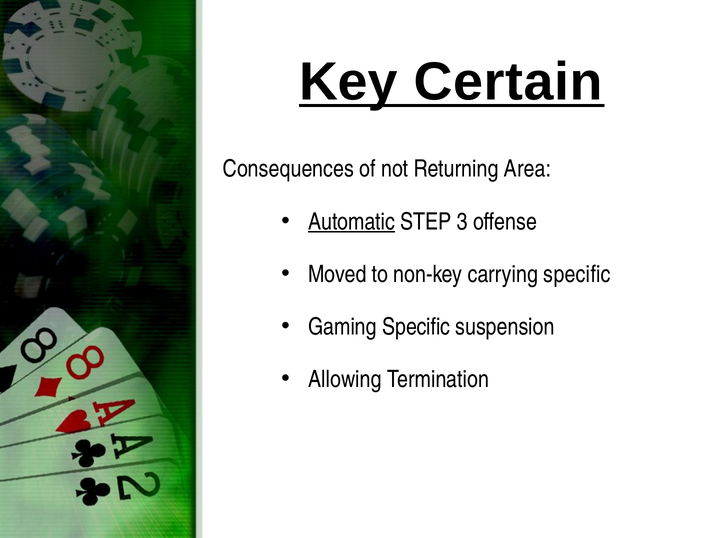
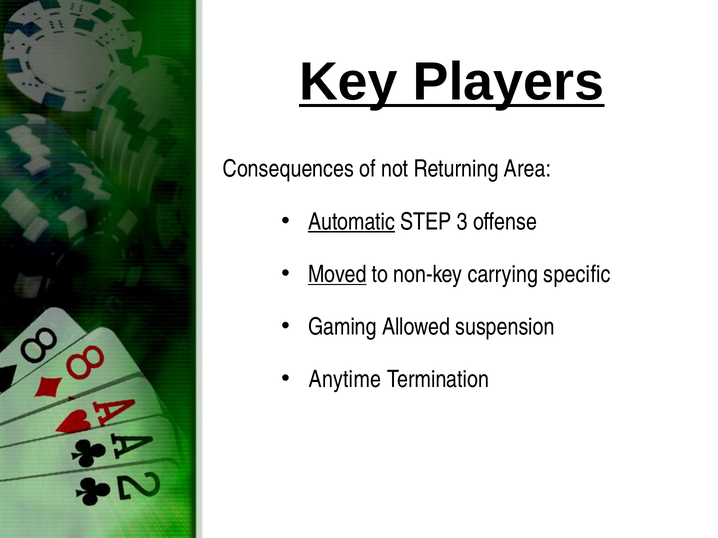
Certain: Certain -> Players (508, 82)
Moved underline: none -> present (337, 274)
Gaming Specific: Specific -> Allowed (416, 327)
Allowing: Allowing -> Anytime (345, 380)
